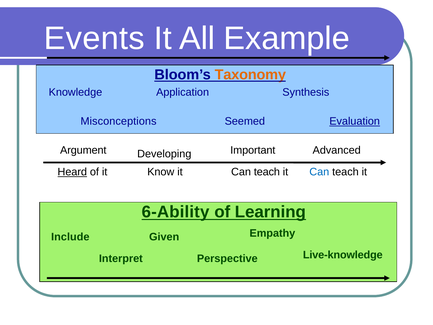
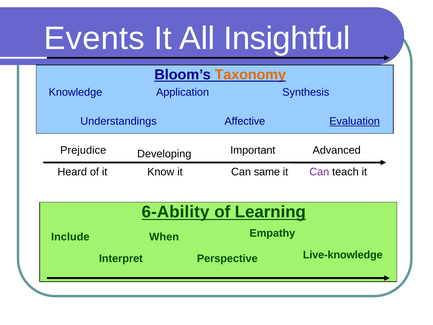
Example: Example -> Insightful (287, 38)
Misconceptions: Misconceptions -> Understandings (119, 121)
Seemed: Seemed -> Affective (245, 121)
Argument: Argument -> Prejudice (83, 150)
Heard underline: present -> none (72, 172)
Know it Can teach: teach -> same (267, 172)
Can colour: blue -> purple (319, 172)
Given: Given -> When (164, 237)
